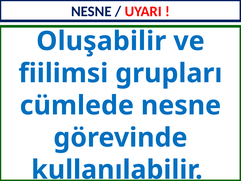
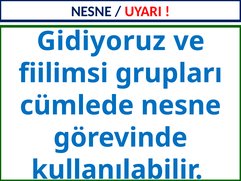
Oluşabilir: Oluşabilir -> Gidiyoruz (101, 41)
